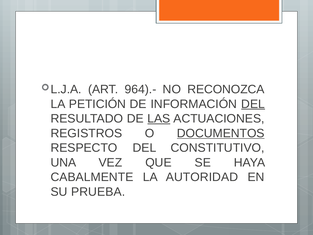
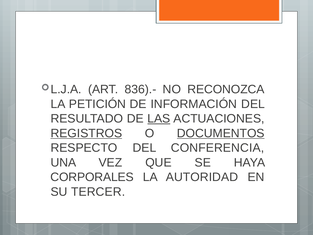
964).-: 964).- -> 836).- (140, 89)
DEL underline: present -> none (253, 104)
REGISTROS underline: none -> present (86, 133)
CONSTITUTIVO: CONSTITUTIVO -> CONFERENCIA (218, 148)
CABALMENTE: CABALMENTE -> CORPORALES (92, 177)
PRUEBA: PRUEBA -> TERCER (98, 192)
